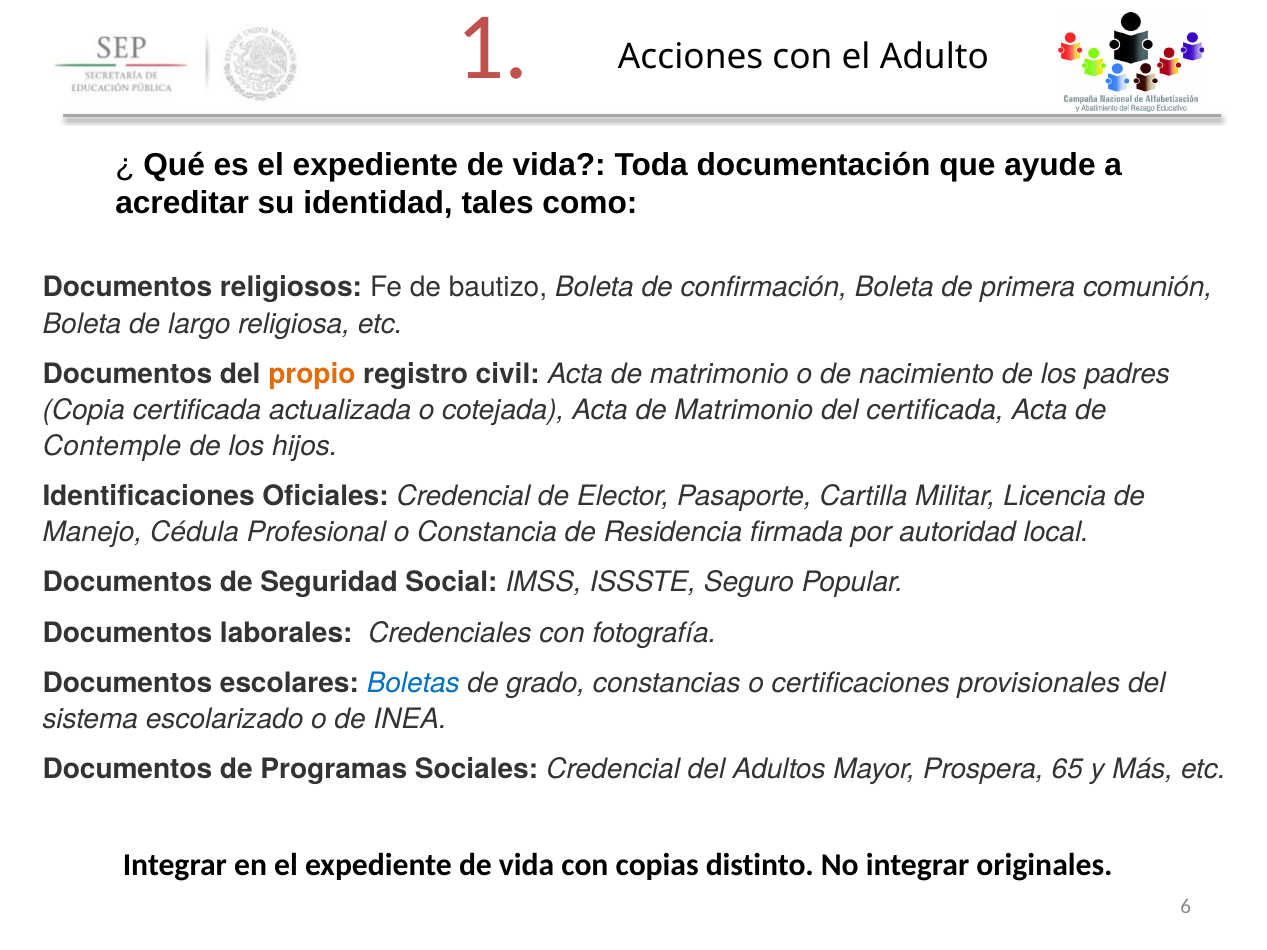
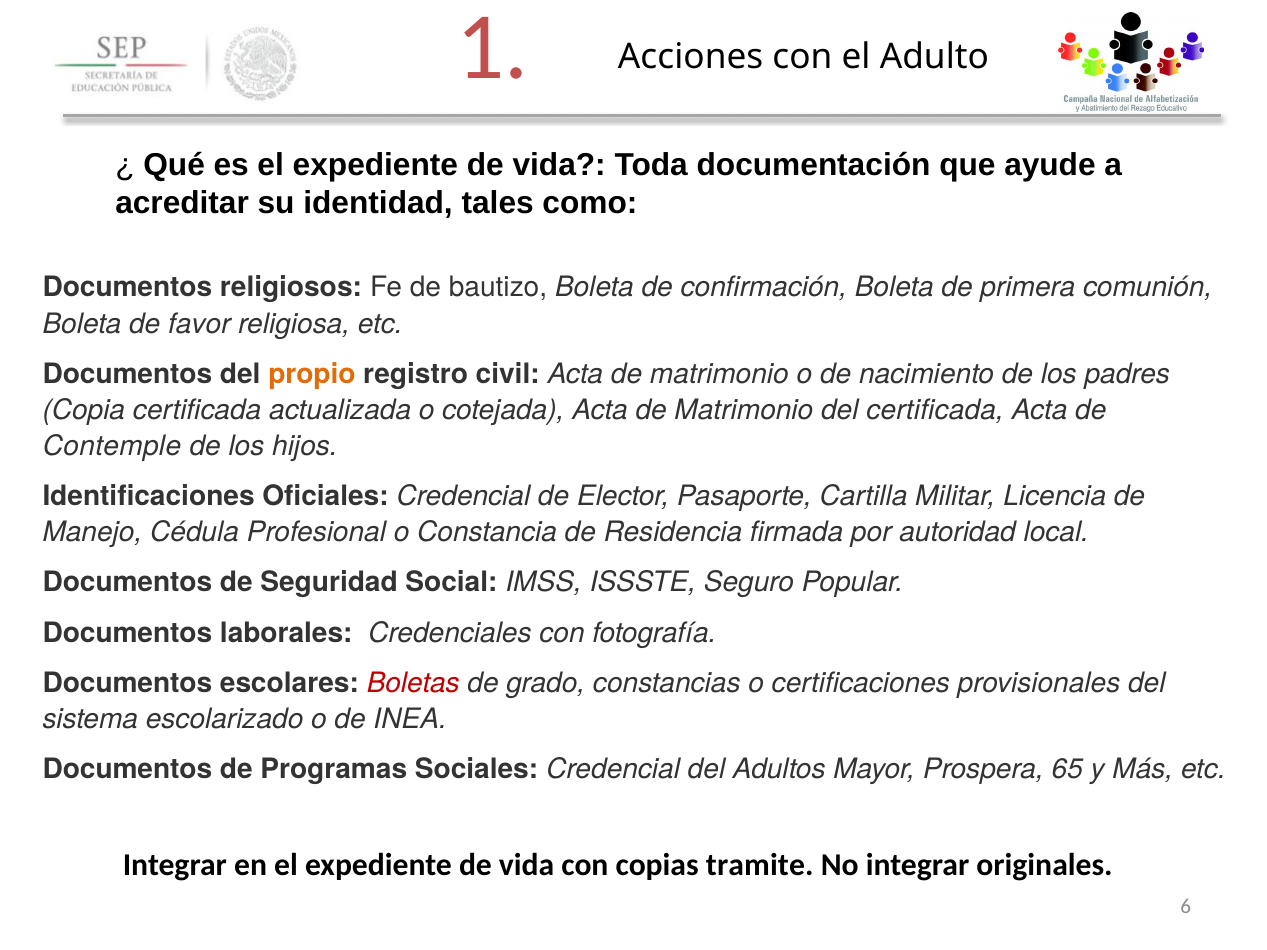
largo: largo -> favor (199, 324)
Boletas colour: blue -> red (413, 683)
distinto: distinto -> tramite (760, 865)
